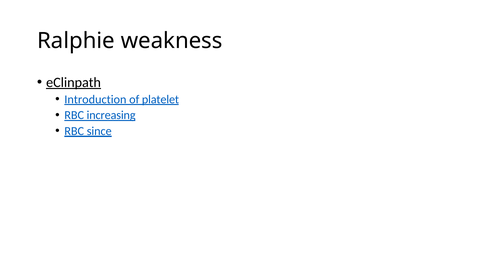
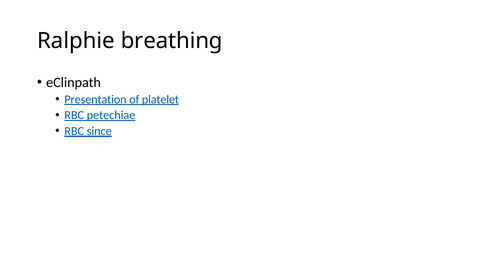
weakness: weakness -> breathing (172, 41)
eClinpath underline: present -> none (74, 82)
Introduction: Introduction -> Presentation (95, 99)
increasing: increasing -> petechiae (111, 115)
